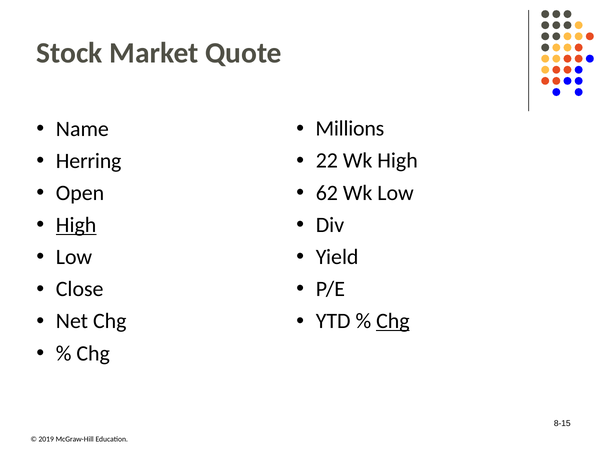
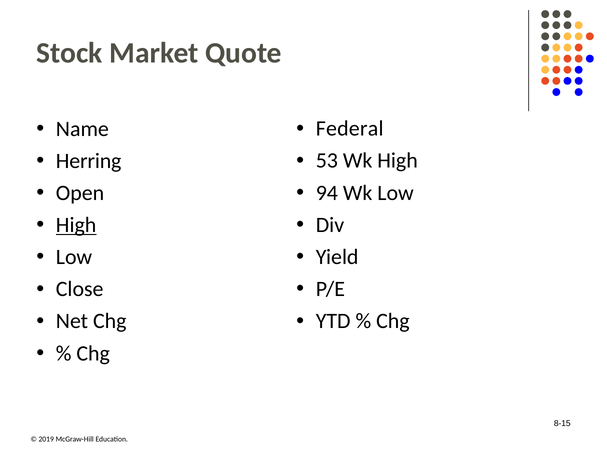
Millions: Millions -> Federal (350, 129)
22: 22 -> 53 (327, 161)
62: 62 -> 94 (327, 193)
Chg underline: present -> none (393, 321)
